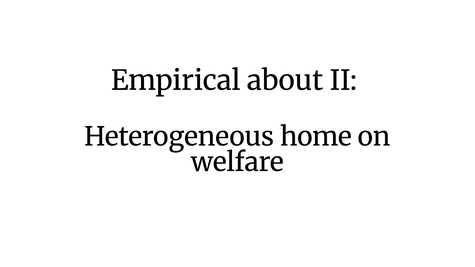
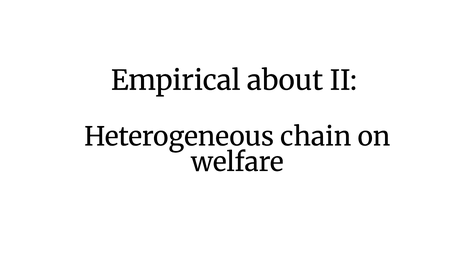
home: home -> chain (316, 137)
